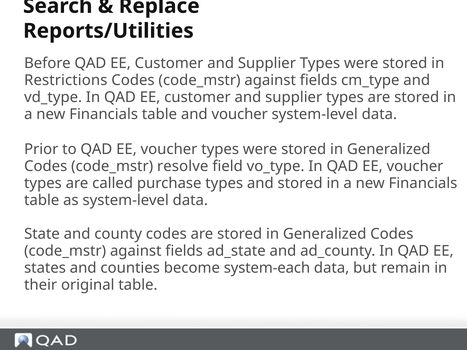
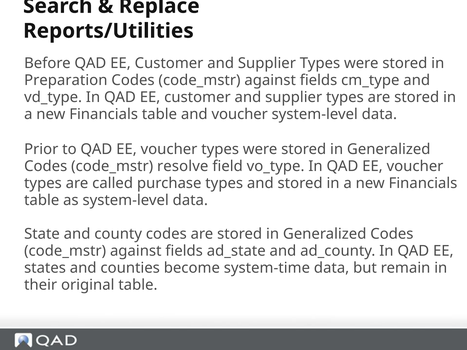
Restrictions: Restrictions -> Preparation (66, 80)
system-each: system-each -> system-time (267, 268)
